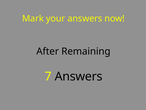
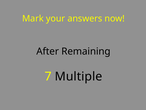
7 Answers: Answers -> Multiple (78, 76)
